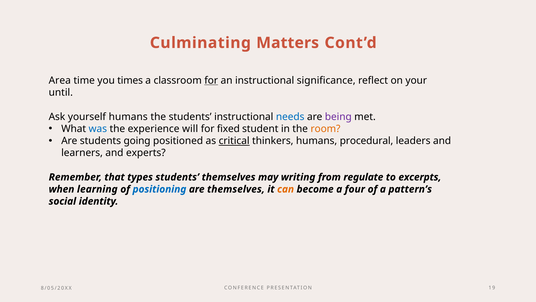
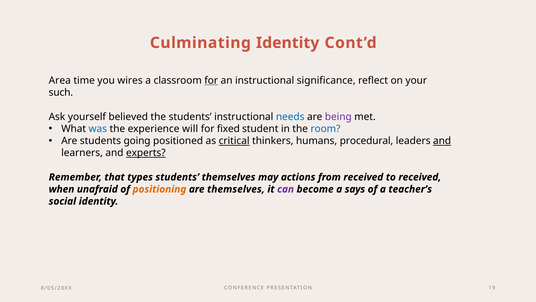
Culminating Matters: Matters -> Identity (288, 43)
times: times -> wires (130, 80)
until: until -> such (61, 92)
yourself humans: humans -> believed (128, 117)
room colour: orange -> blue (325, 129)
and underline: none -> present (442, 141)
experts underline: none -> present (146, 153)
writing: writing -> actions (298, 177)
from regulate: regulate -> received (363, 177)
to excerpts: excerpts -> received (420, 177)
learning: learning -> unafraid (97, 189)
positioning colour: blue -> orange (159, 189)
can colour: orange -> purple (286, 189)
four: four -> says (355, 189)
pattern’s: pattern’s -> teacher’s (410, 189)
